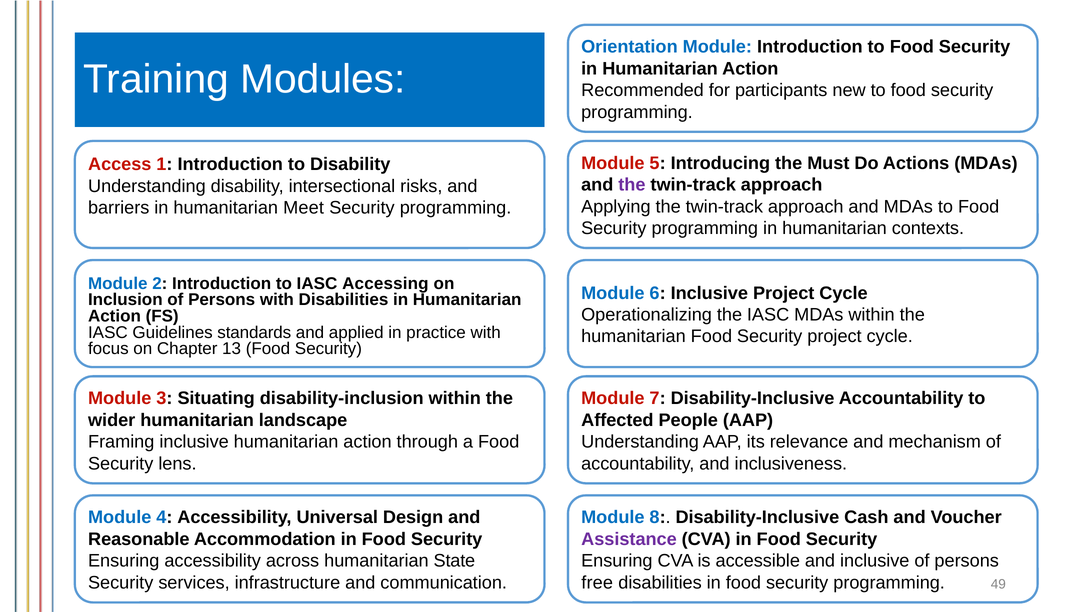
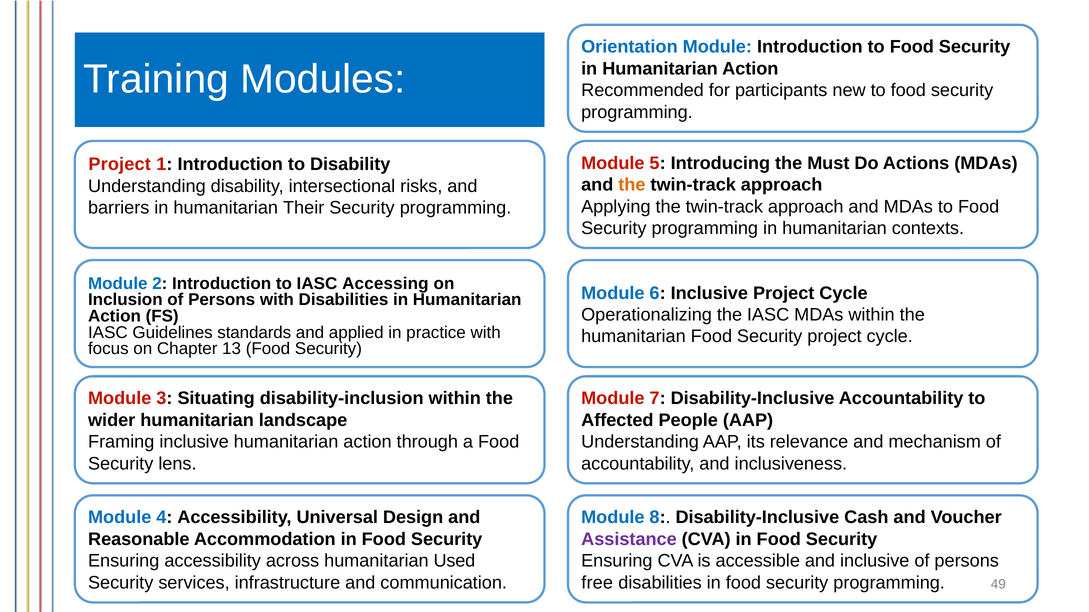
Access: Access -> Project (120, 165)
the colour: purple -> orange (632, 185)
Meet: Meet -> Their (304, 208)
State: State -> Used (454, 561)
